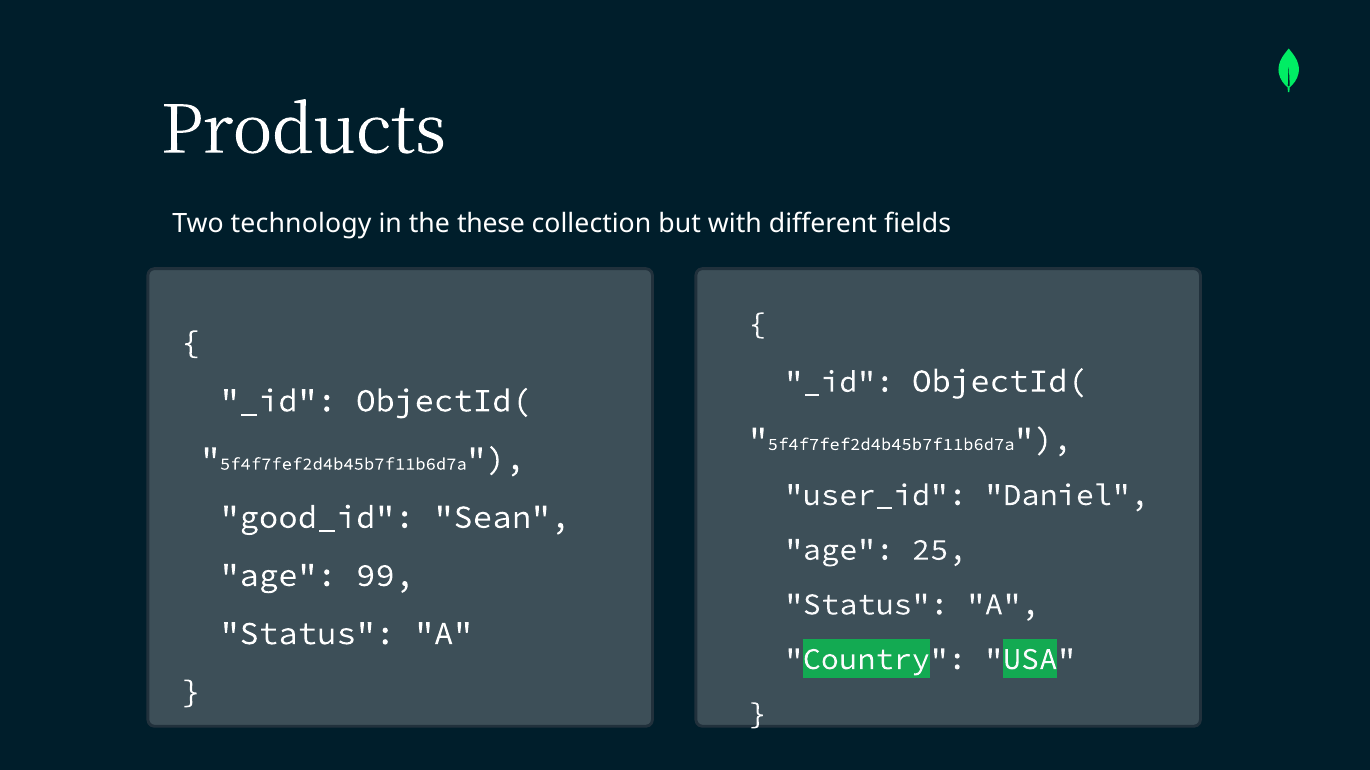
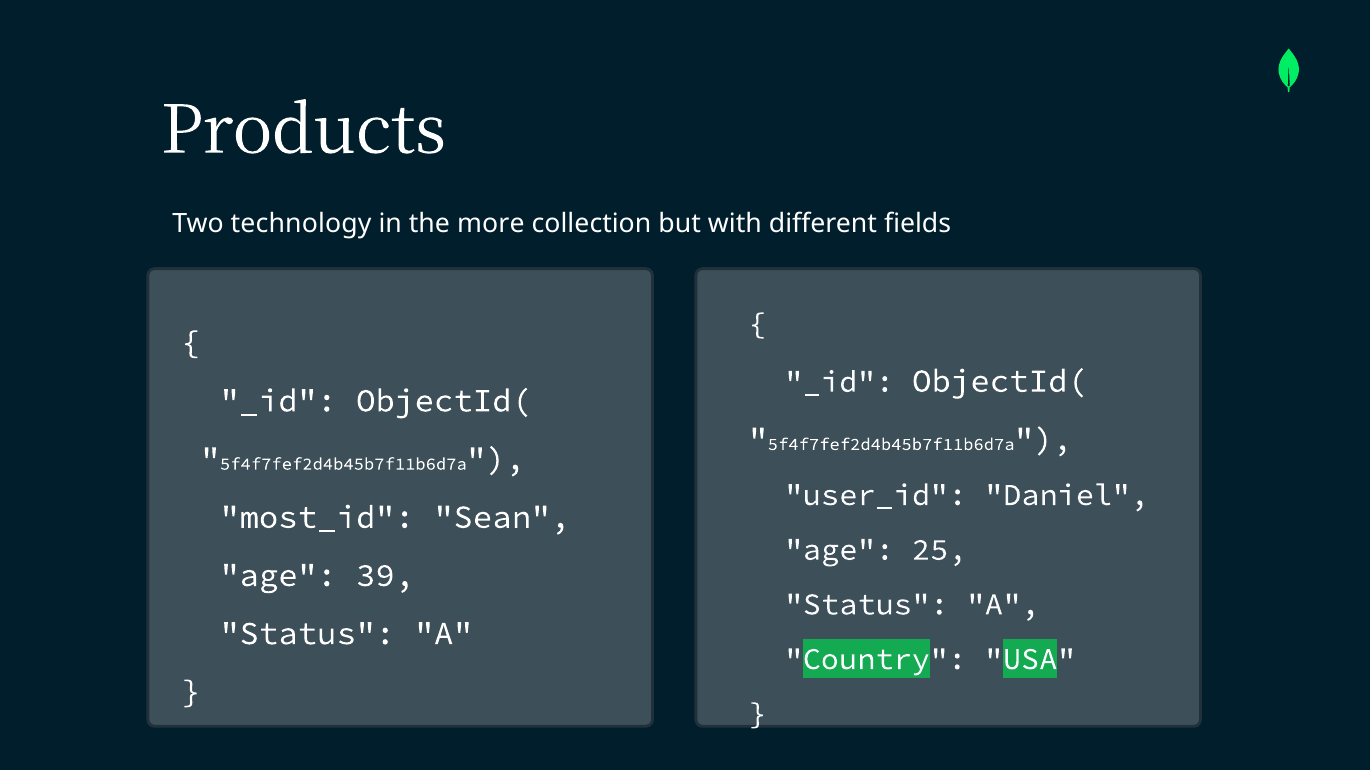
these: these -> more (491, 224)
good_id: good_id -> most_id (317, 518)
99: 99 -> 39 (385, 576)
